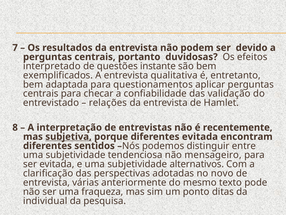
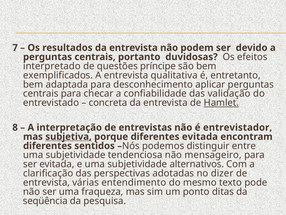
instante: instante -> príncipe (158, 66)
questionamentos: questionamentos -> desconhecimento (153, 84)
relações: relações -> concreta (108, 103)
Hamlet underline: none -> present (221, 103)
recentemente: recentemente -> entrevistador (238, 127)
novo: novo -> dizer (222, 173)
anteriormente: anteriormente -> entendimento (134, 182)
individual: individual -> seqüência (45, 200)
